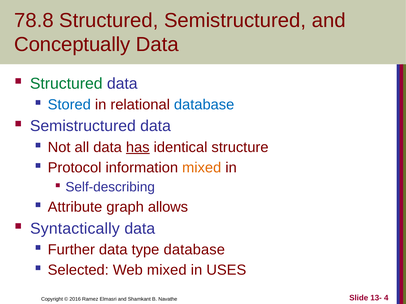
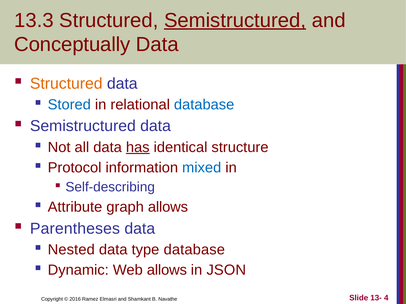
78.8: 78.8 -> 13.3 (34, 20)
Semistructured underline: none -> present (235, 20)
Structured colour: green -> orange (66, 84)
mixed colour: orange -> blue (202, 168)
Syntactically: Syntactically -> Parentheses (75, 229)
Further: Further -> Nested (71, 250)
Selected: Selected -> Dynamic (78, 271)
Web mixed: mixed -> allows (167, 271)
USES: USES -> JSON (226, 271)
